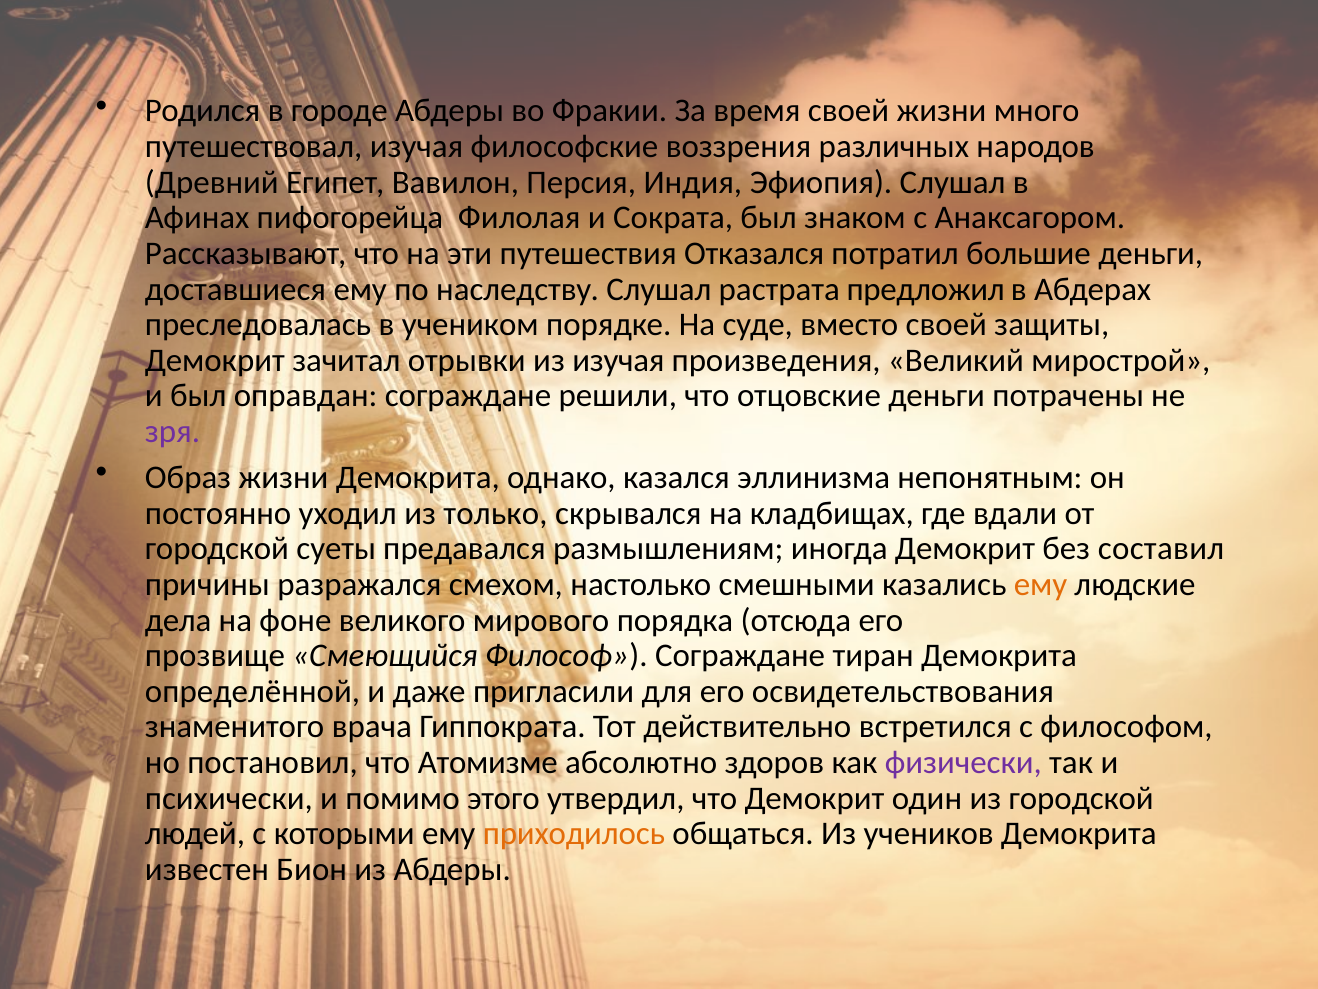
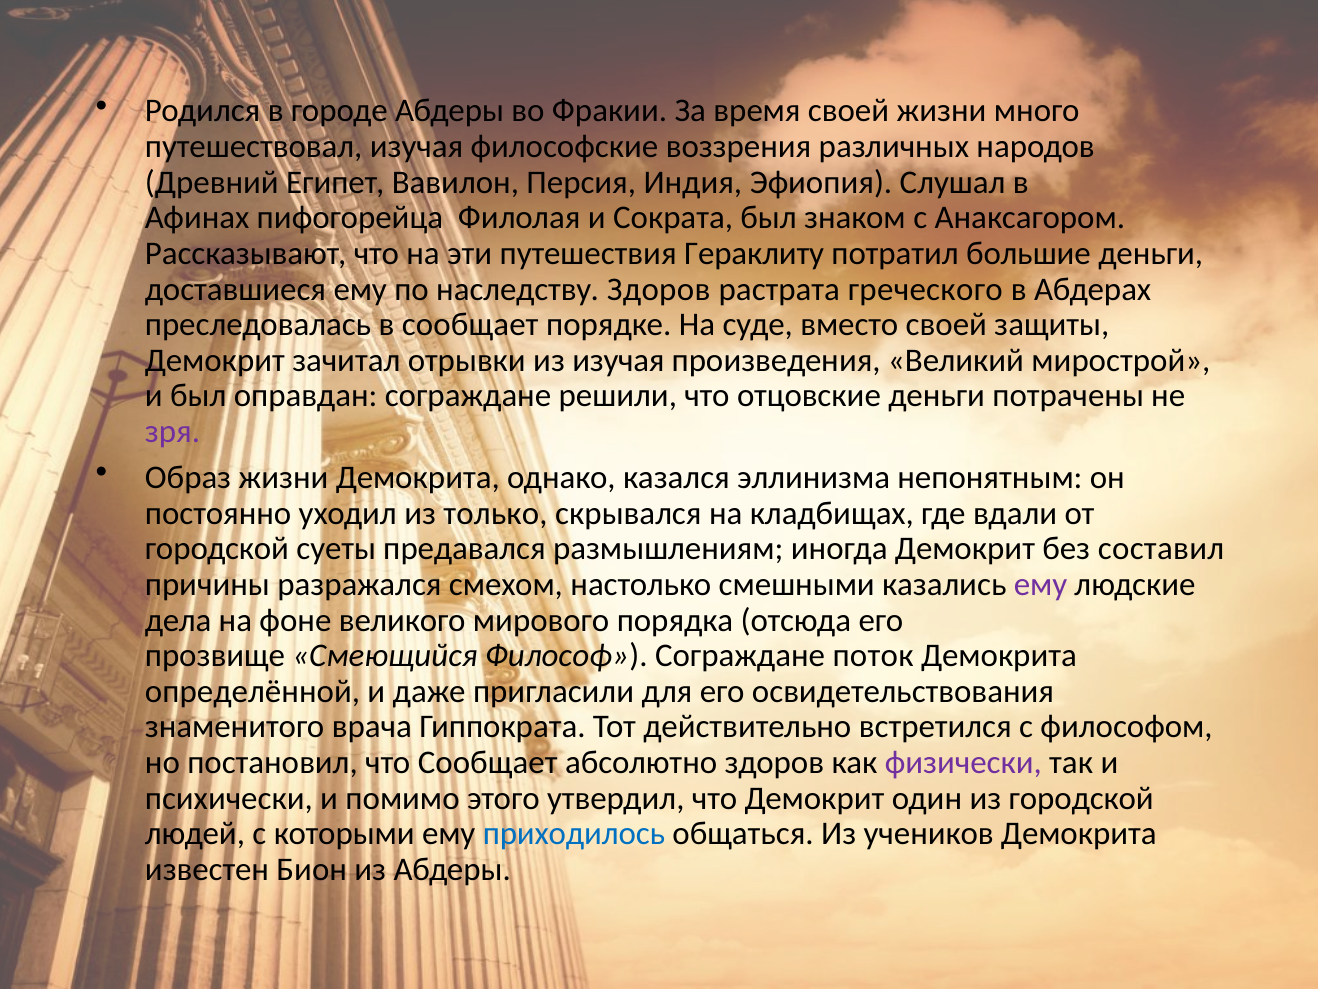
Отказался: Отказался -> Гераклиту (754, 253)
наследству Слушал: Слушал -> Здоров (659, 289)
предложил: предложил -> греческого (925, 289)
в учеником: учеником -> сообщает (470, 325)
ему colour: orange -> purple (1041, 584)
тиран: тиран -> поток (873, 655)
что Атомизме: Атомизме -> Сообщает (488, 762)
приходилось colour: orange -> blue (574, 833)
